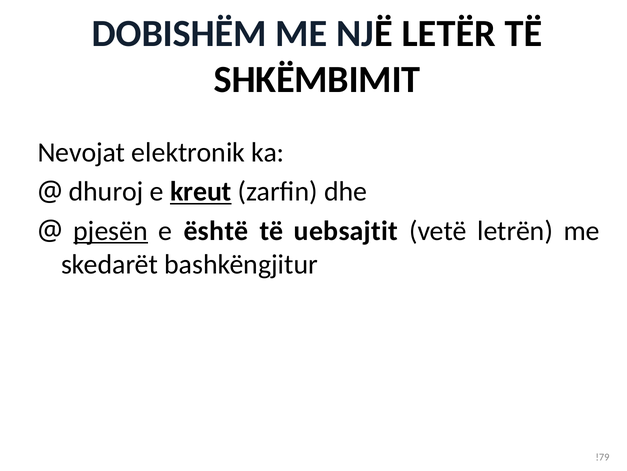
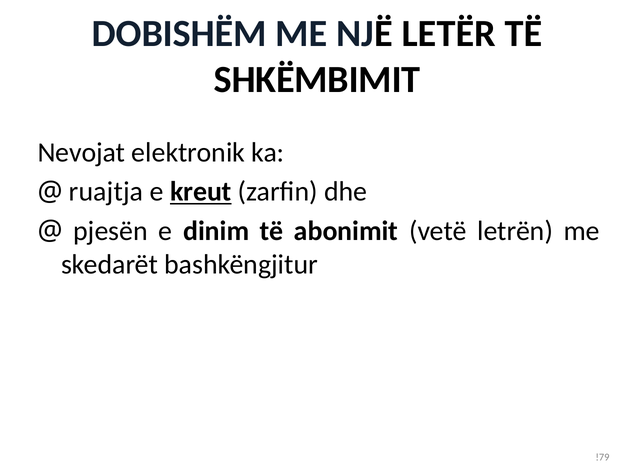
dhuroj: dhuroj -> ruajtja (106, 191)
pjesën underline: present -> none (111, 230)
është: është -> dinim (216, 230)
uebsajtit: uebsajtit -> abonimit (346, 230)
